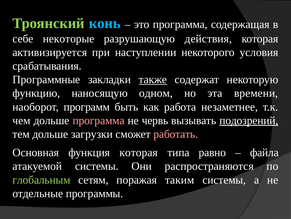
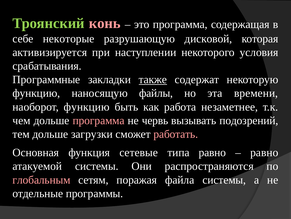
конь colour: light blue -> pink (105, 23)
действия: действия -> дисковой (208, 39)
одном: одном -> файлы (156, 93)
наоборот программ: программ -> функцию (87, 107)
подозрений underline: present -> none (249, 120)
функция которая: которая -> сетевые (139, 152)
файла: файла -> равно (264, 152)
глобальным colour: light green -> pink (41, 179)
таким: таким -> файла (180, 179)
